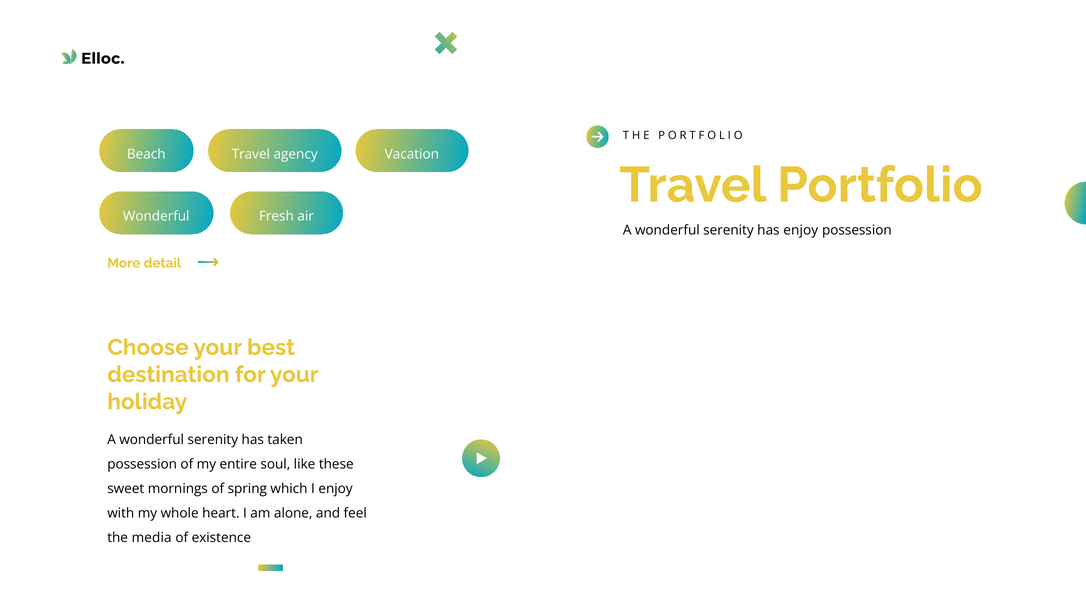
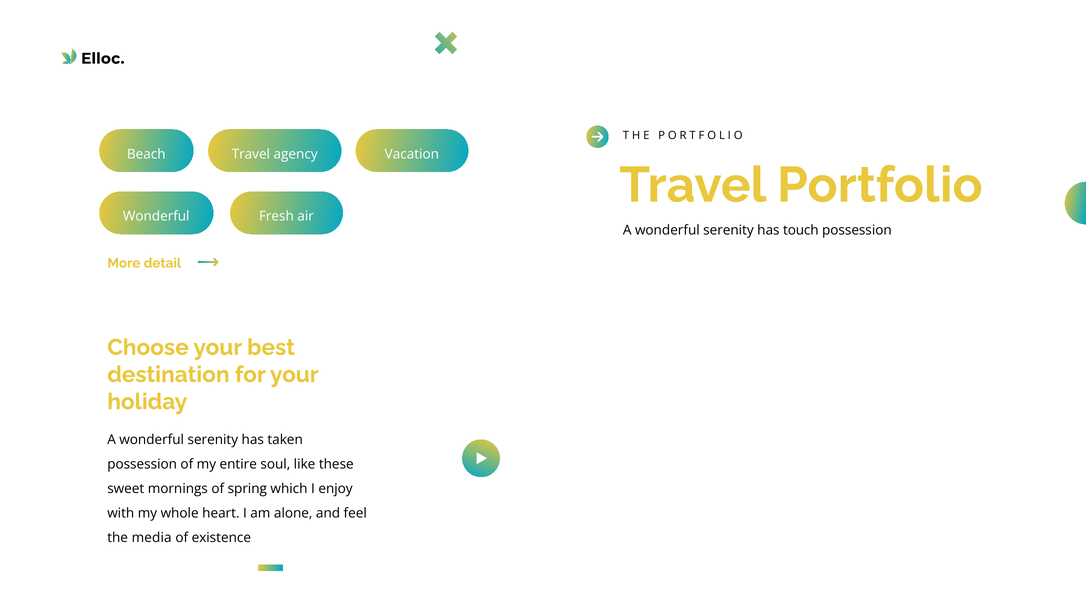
has enjoy: enjoy -> touch (801, 230)
